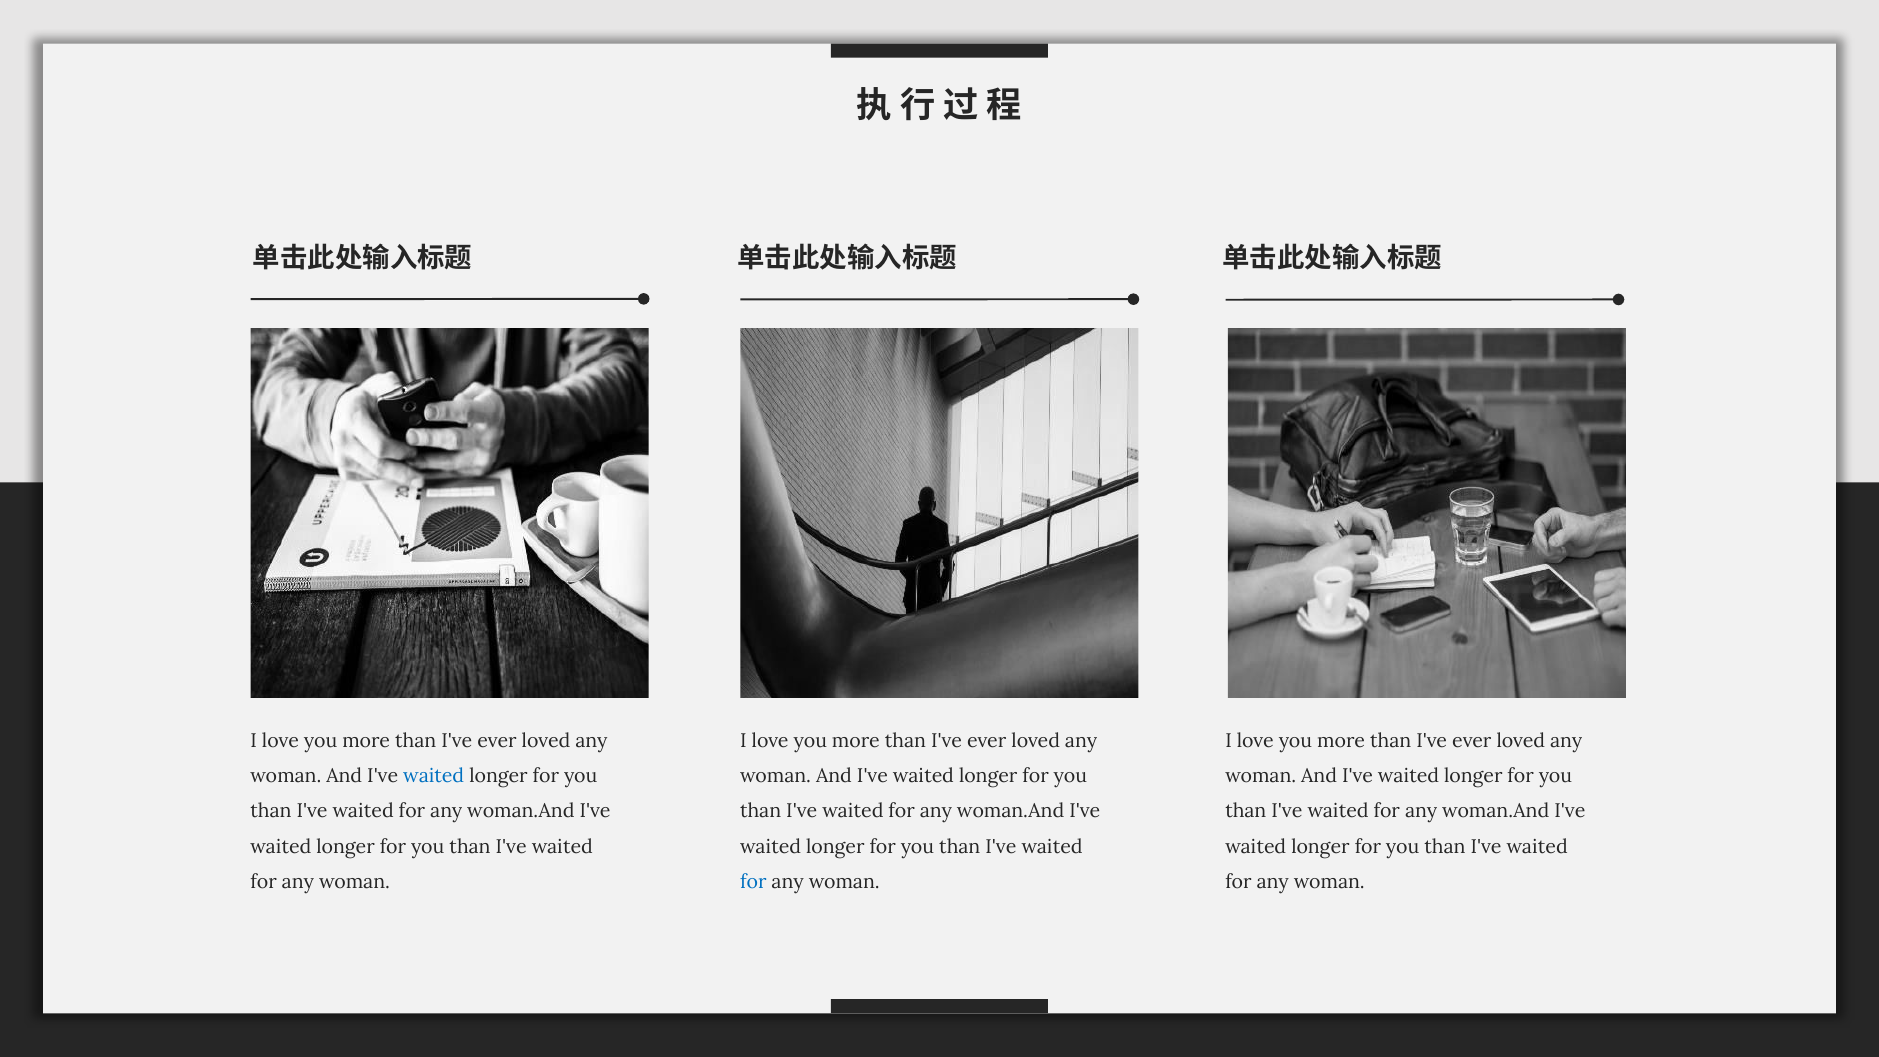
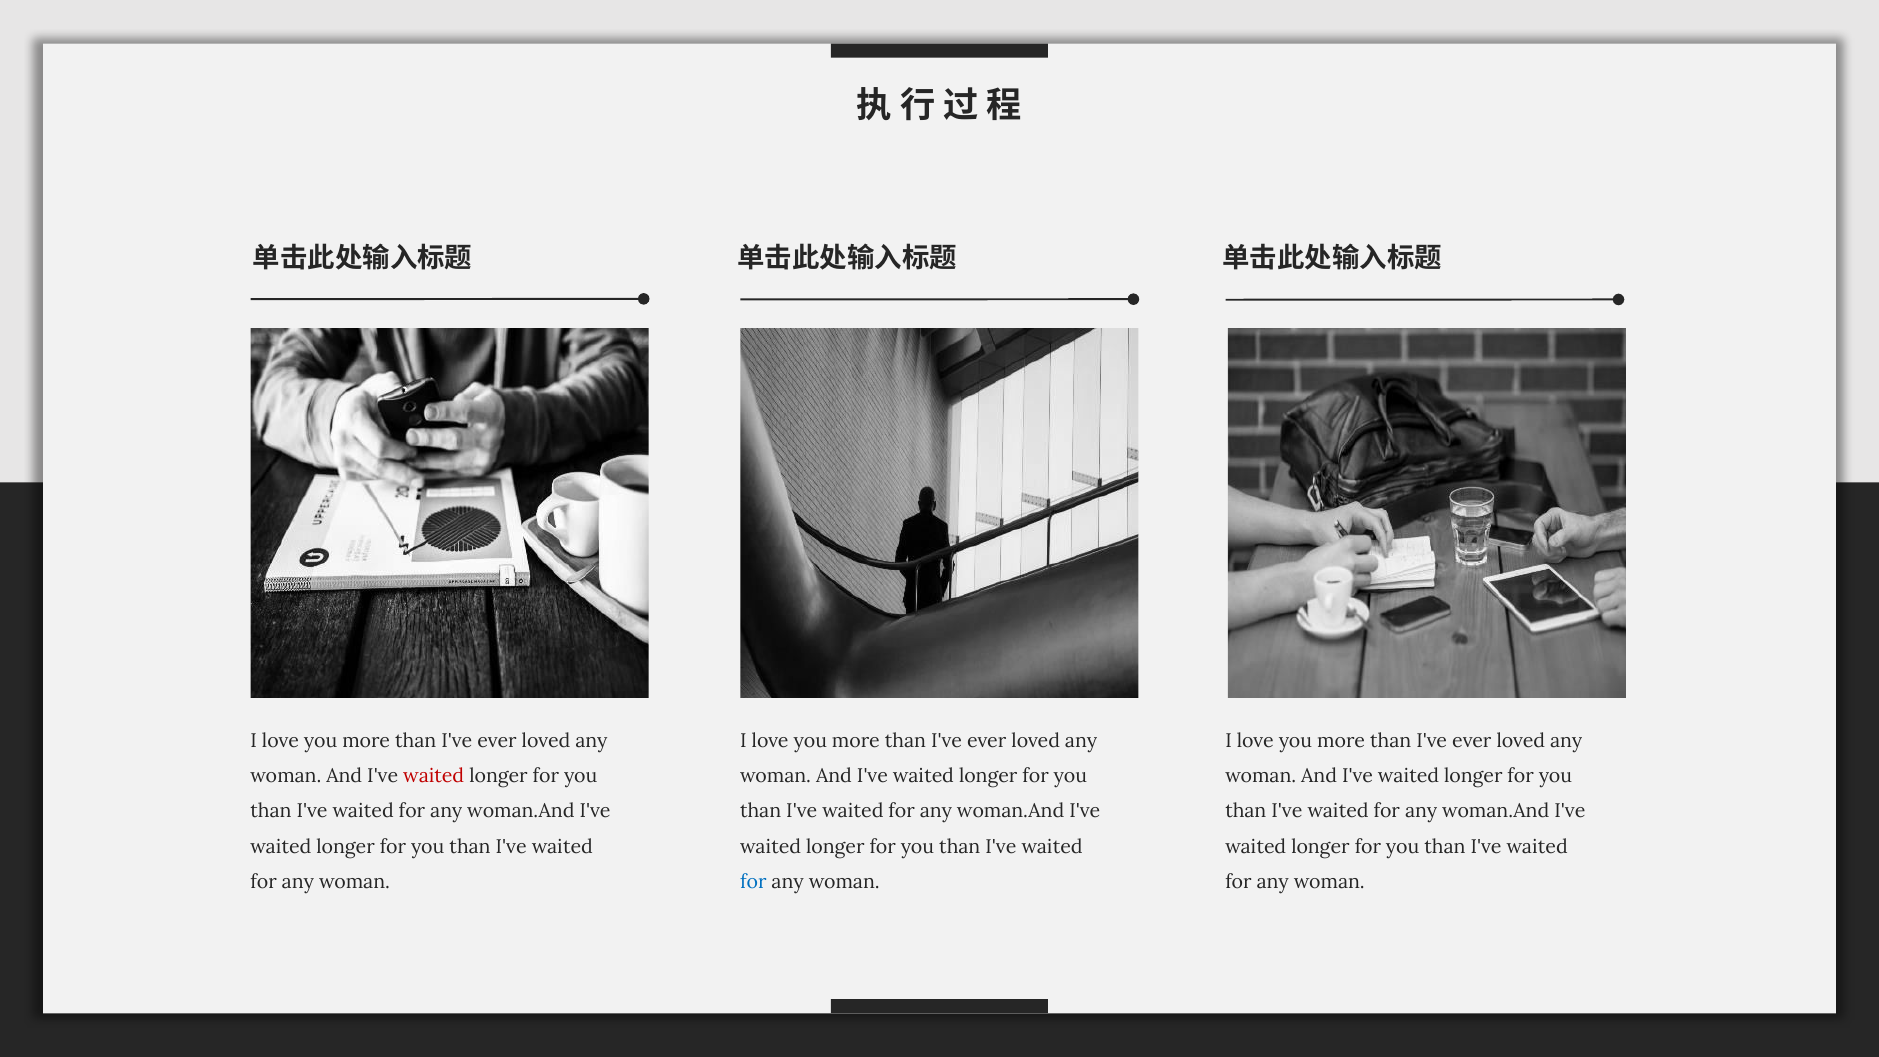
waited colour: blue -> red (434, 776)
